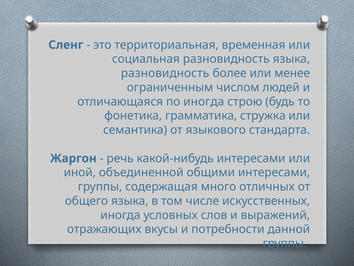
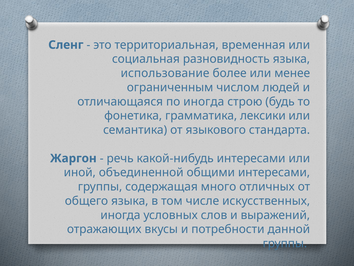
разновидность: разновидность -> использование (165, 73)
стружка: стружка -> лексики (263, 116)
